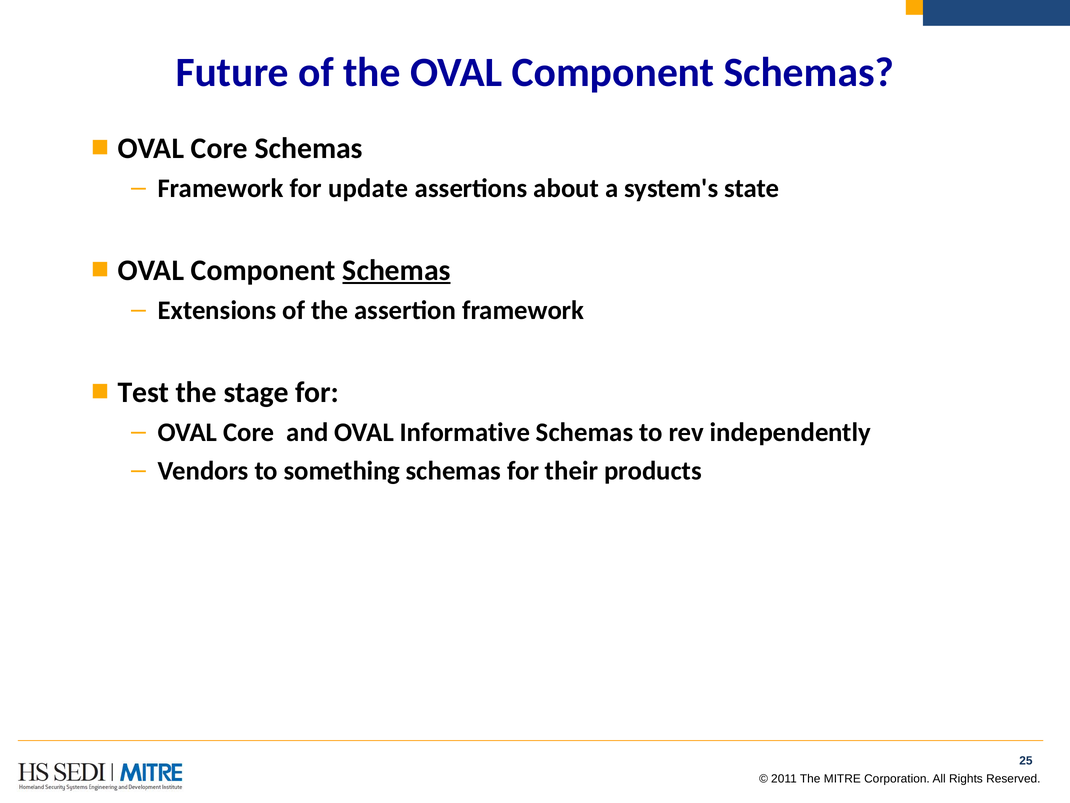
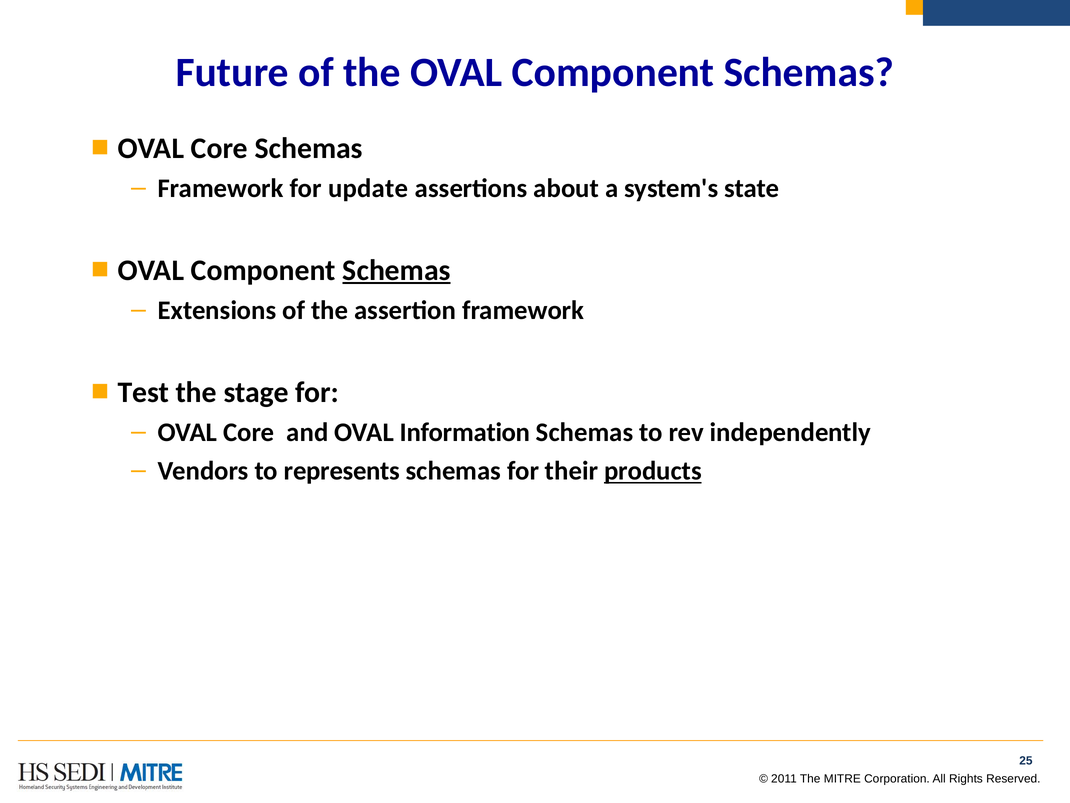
Informative: Informative -> Information (465, 432)
something: something -> represents (342, 471)
products underline: none -> present (653, 471)
